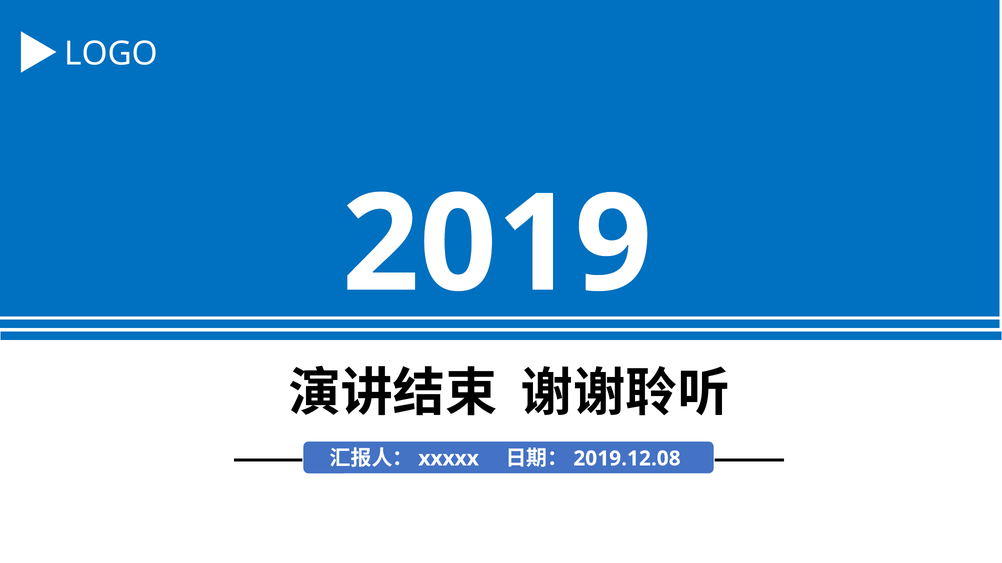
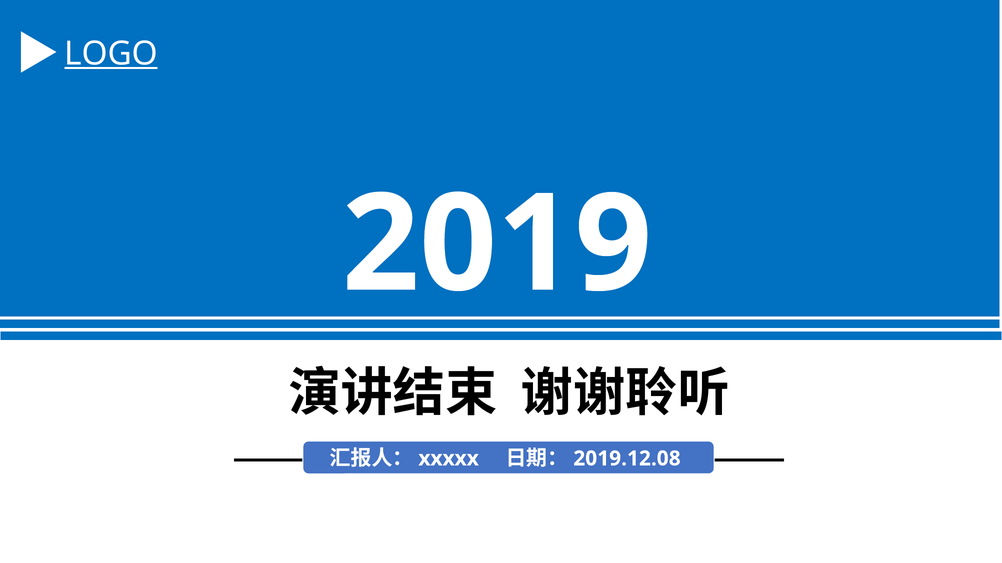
LOGO underline: none -> present (111, 54)
